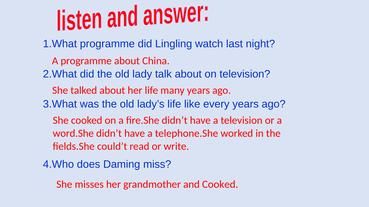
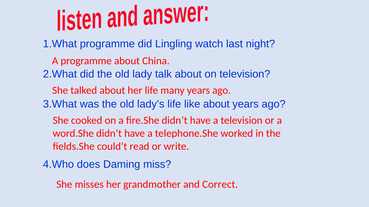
like every: every -> about (216, 104)
and Cooked: Cooked -> Correct (220, 185)
